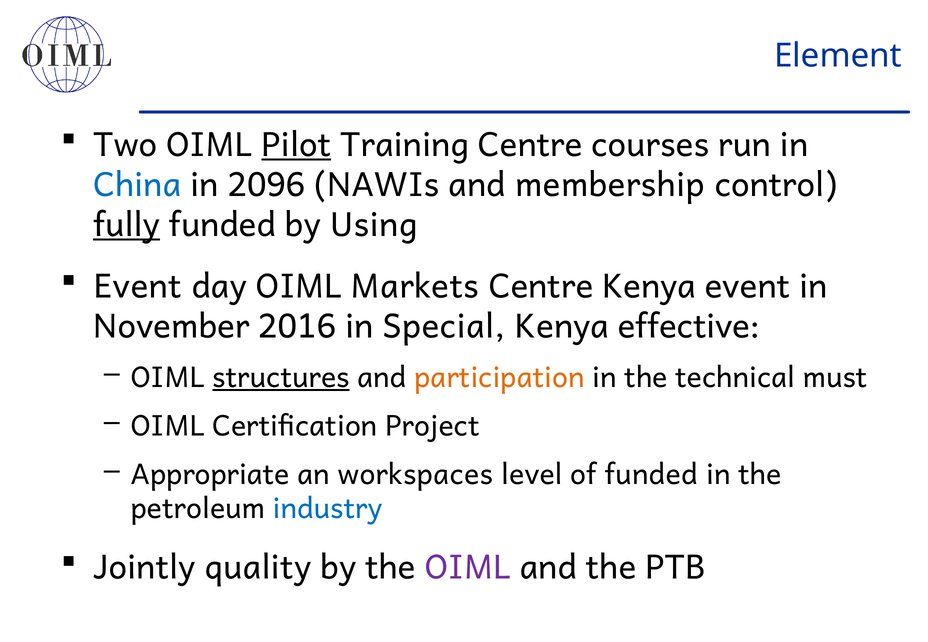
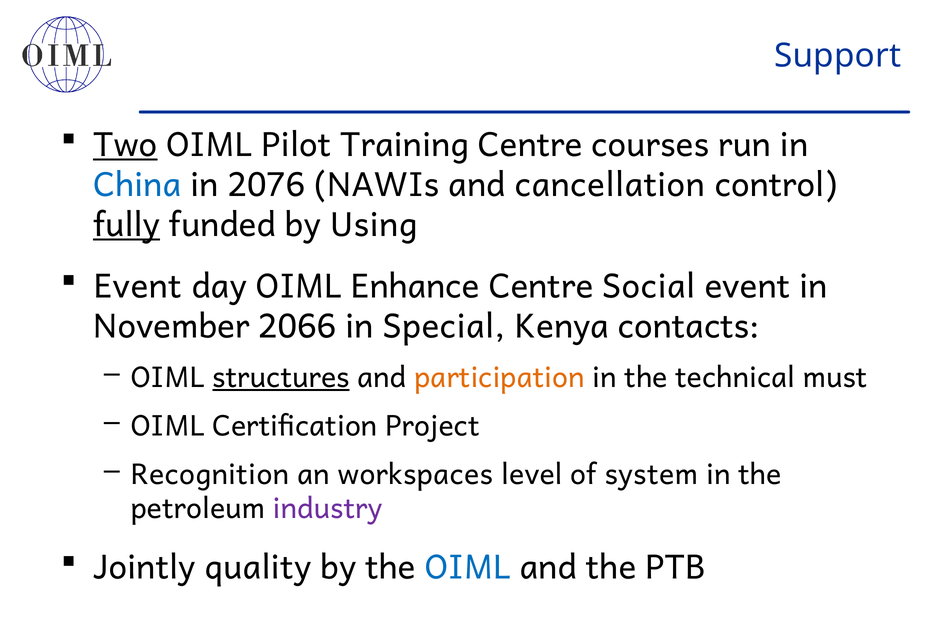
Element: Element -> Support (838, 56)
Two underline: none -> present (125, 145)
Pilot underline: present -> none (296, 145)
2096: 2096 -> 2076 (266, 185)
membership: membership -> cancellation (610, 185)
Markets: Markets -> Enhance (415, 287)
Centre Kenya: Kenya -> Social (649, 287)
2016: 2016 -> 2066 (297, 327)
effective: effective -> contacts (689, 327)
Appropriate: Appropriate -> Recognition (210, 475)
of funded: funded -> system (651, 475)
industry colour: blue -> purple (328, 509)
OIML colour: purple -> blue (468, 568)
